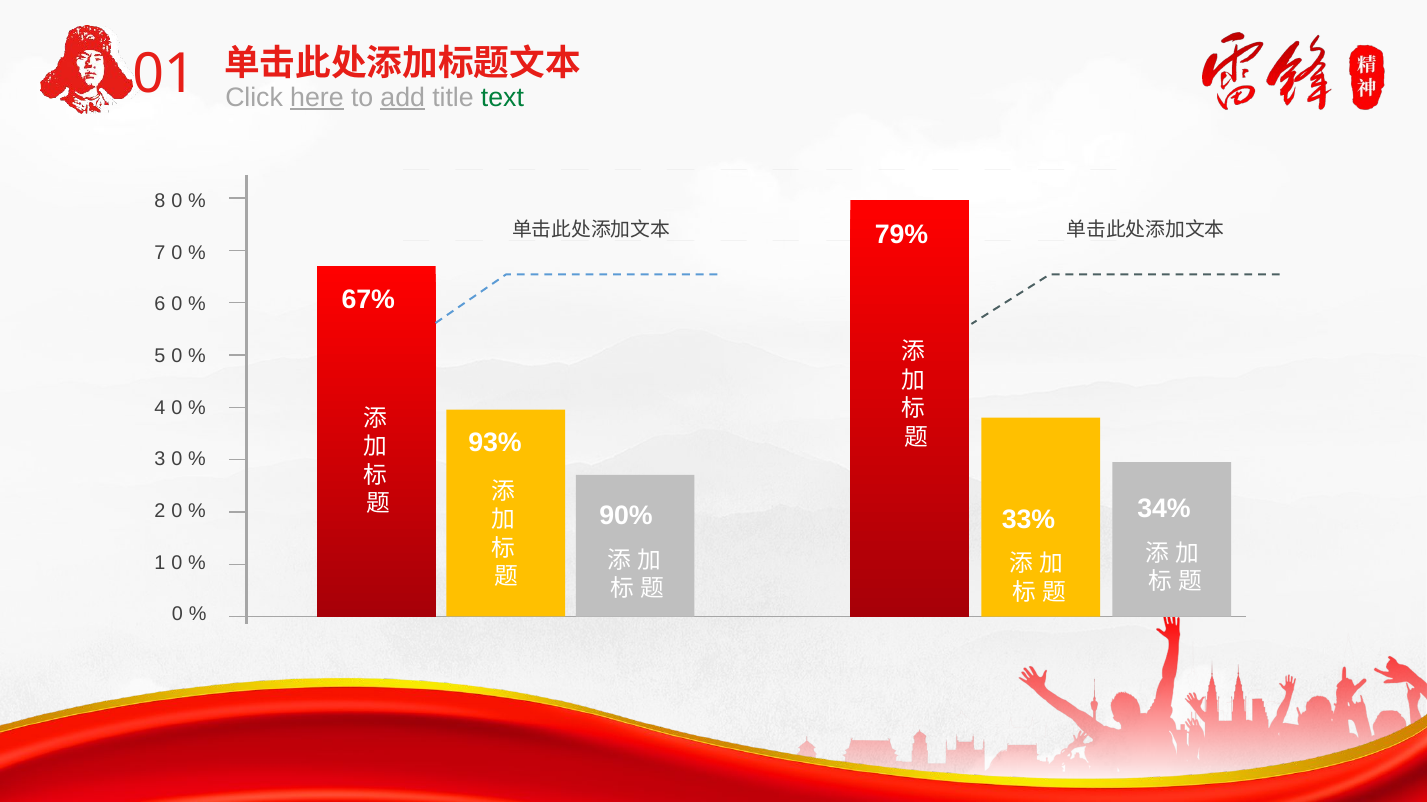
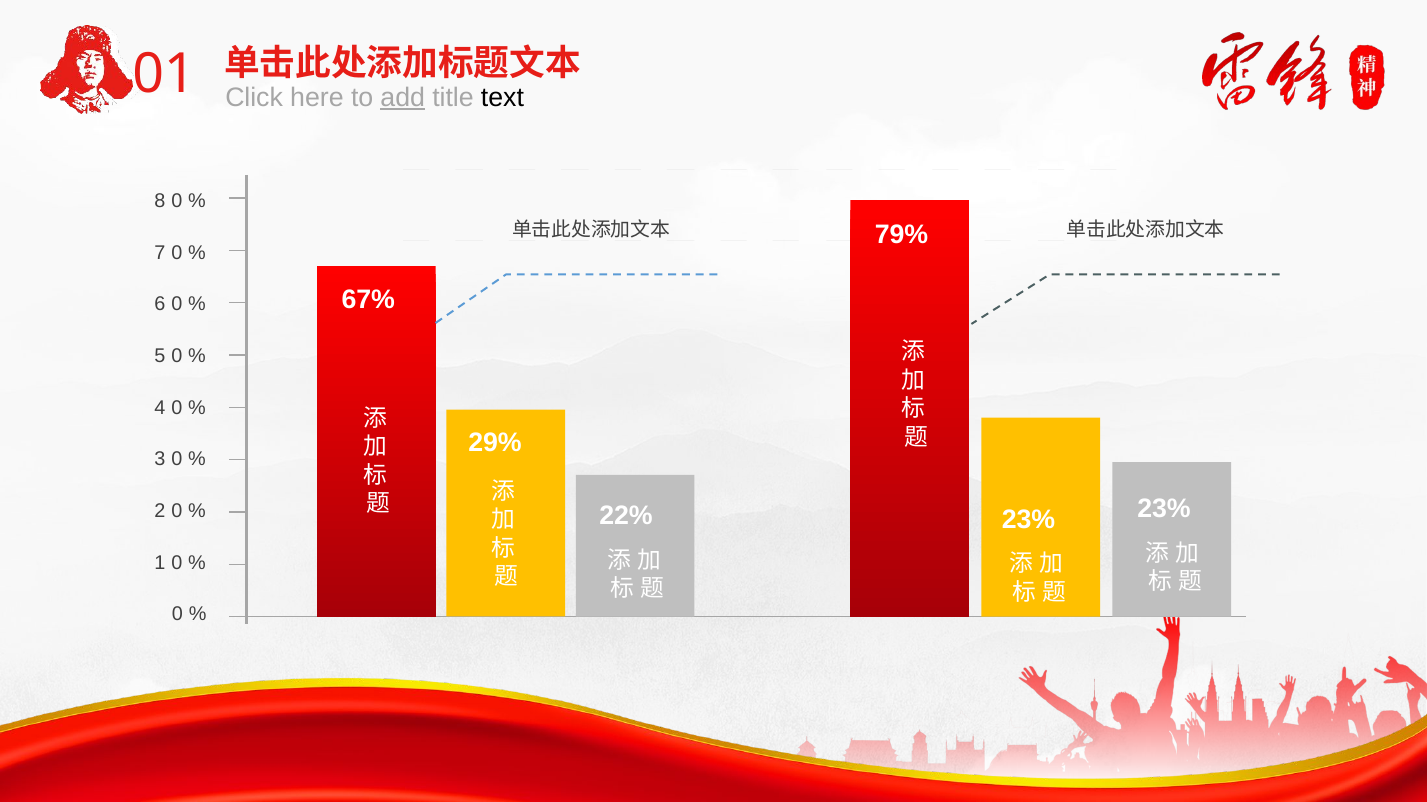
here underline: present -> none (317, 98)
text colour: green -> black (503, 98)
93%: 93% -> 29% (495, 443)
34%: 34% -> 23% (1164, 509)
90%: 90% -> 22% (626, 516)
33%: 33% -> 23% (1028, 520)
